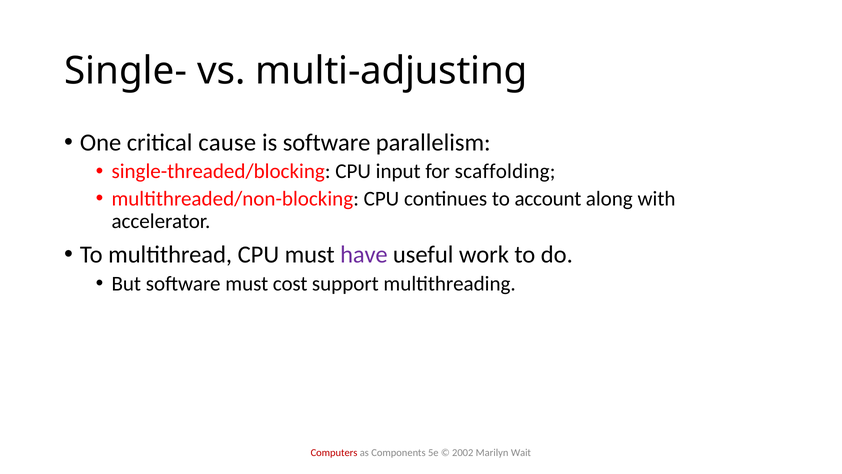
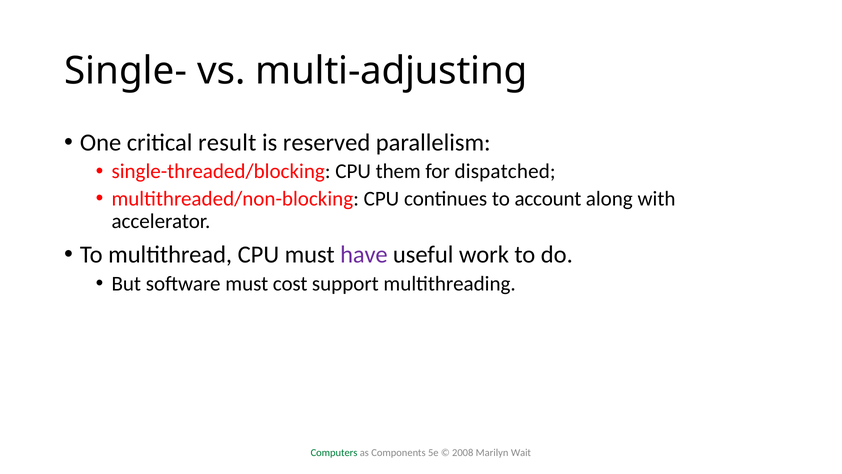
cause: cause -> result (227, 142)
is software: software -> reserved (327, 142)
input: input -> them (398, 171)
scaffolding: scaffolding -> dispatched (505, 171)
Computers colour: red -> green (334, 452)
2002: 2002 -> 2008 (463, 452)
